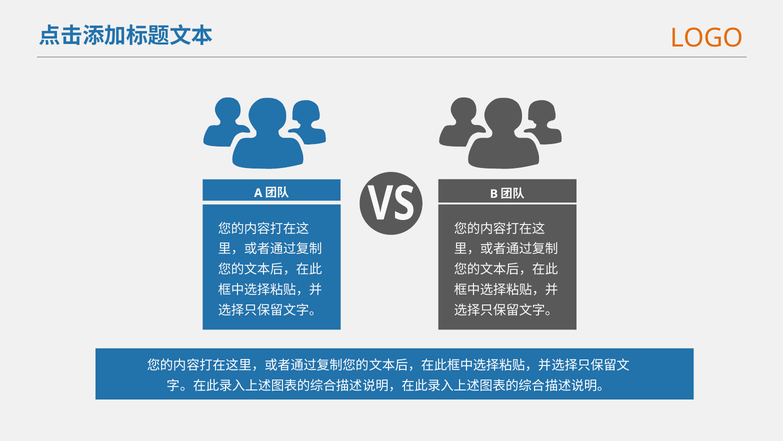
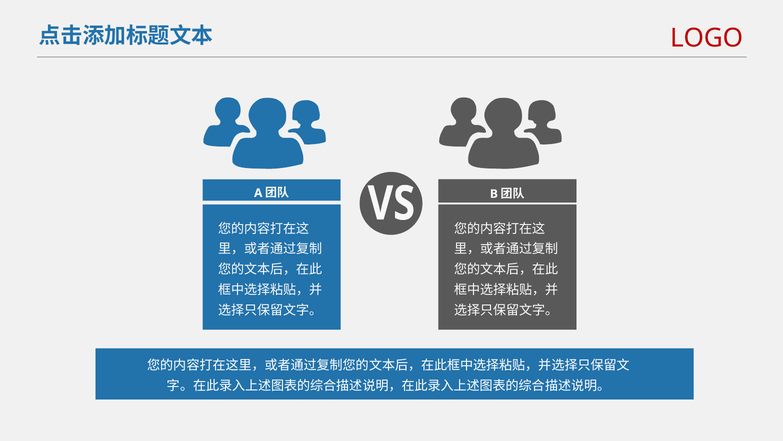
LOGO colour: orange -> red (707, 38)
